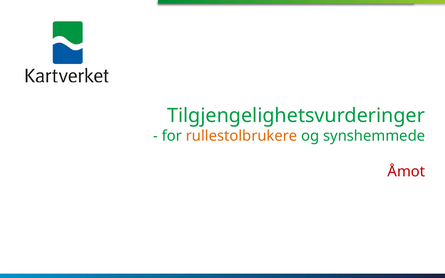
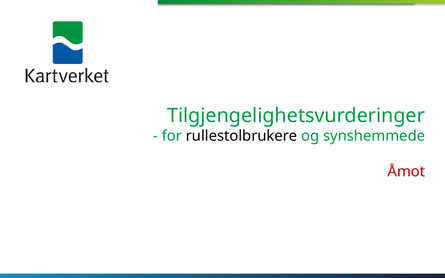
rullestolbrukere colour: orange -> black (242, 136)
